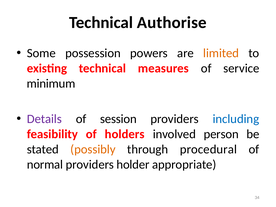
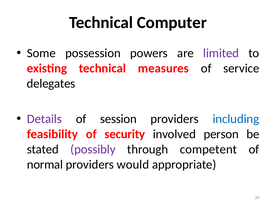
Authorise: Authorise -> Computer (172, 23)
limited colour: orange -> purple (221, 53)
minimum: minimum -> delegates (51, 84)
holders: holders -> security (125, 134)
possibly colour: orange -> purple (93, 149)
procedural: procedural -> competent (208, 149)
holder: holder -> would (133, 165)
